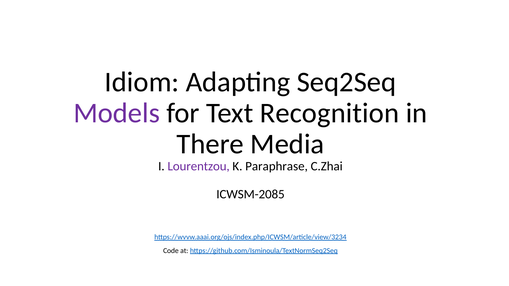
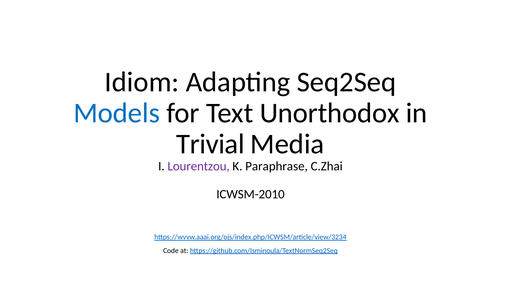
Models colour: purple -> blue (117, 113)
Recognition: Recognition -> Unorthodox (330, 113)
There: There -> Trivial (210, 144)
ICWSM-2085: ICWSM-2085 -> ICWSM-2010 (250, 194)
